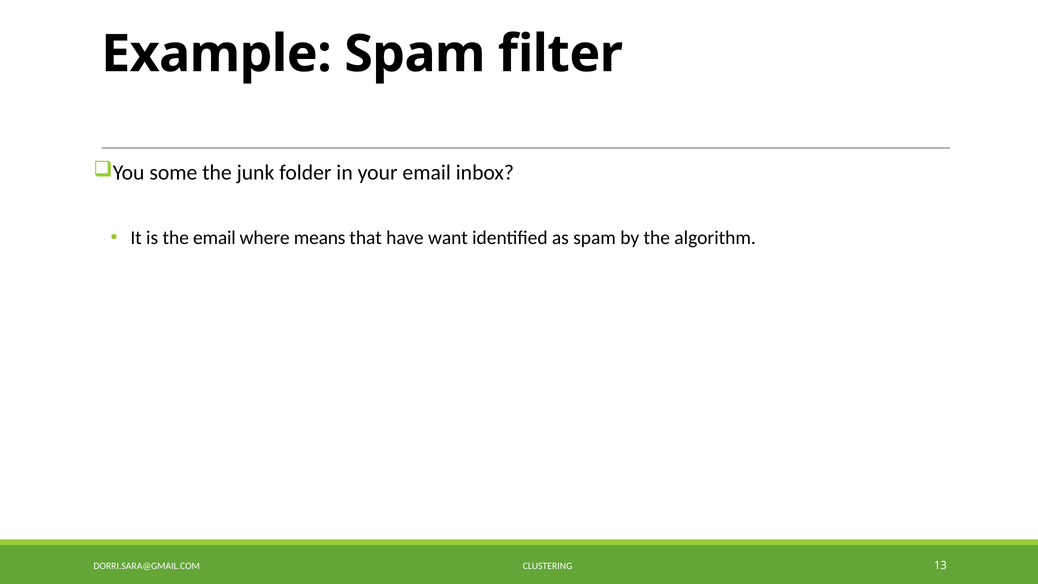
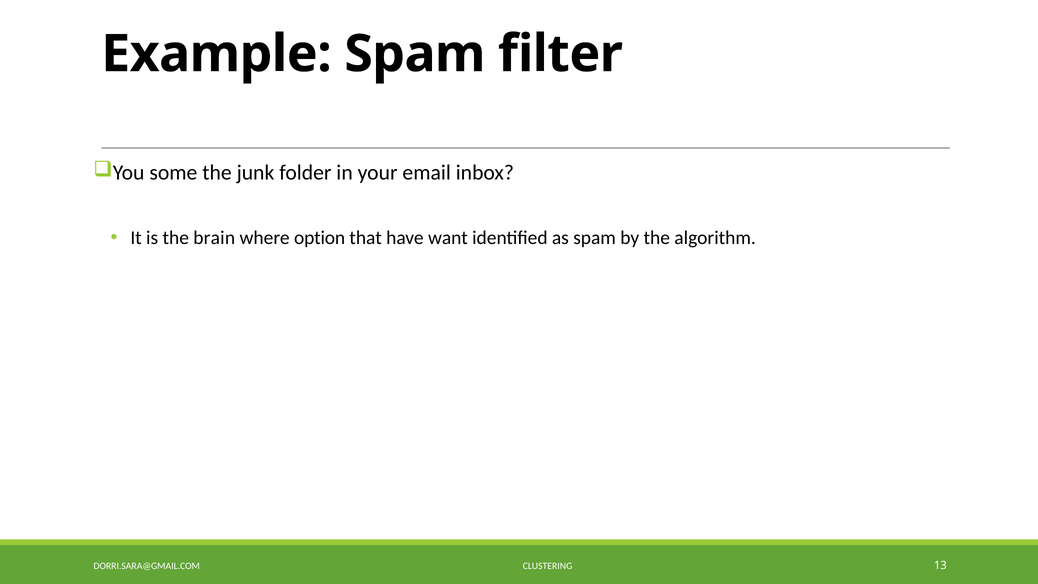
the email: email -> brain (214, 238)
means: means -> option (320, 238)
